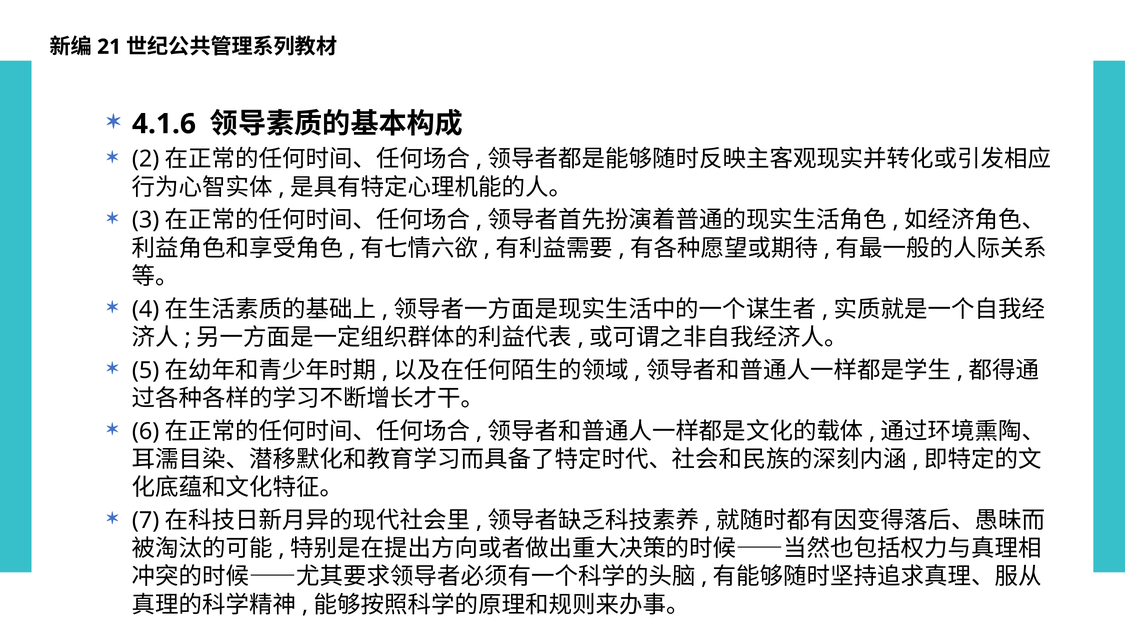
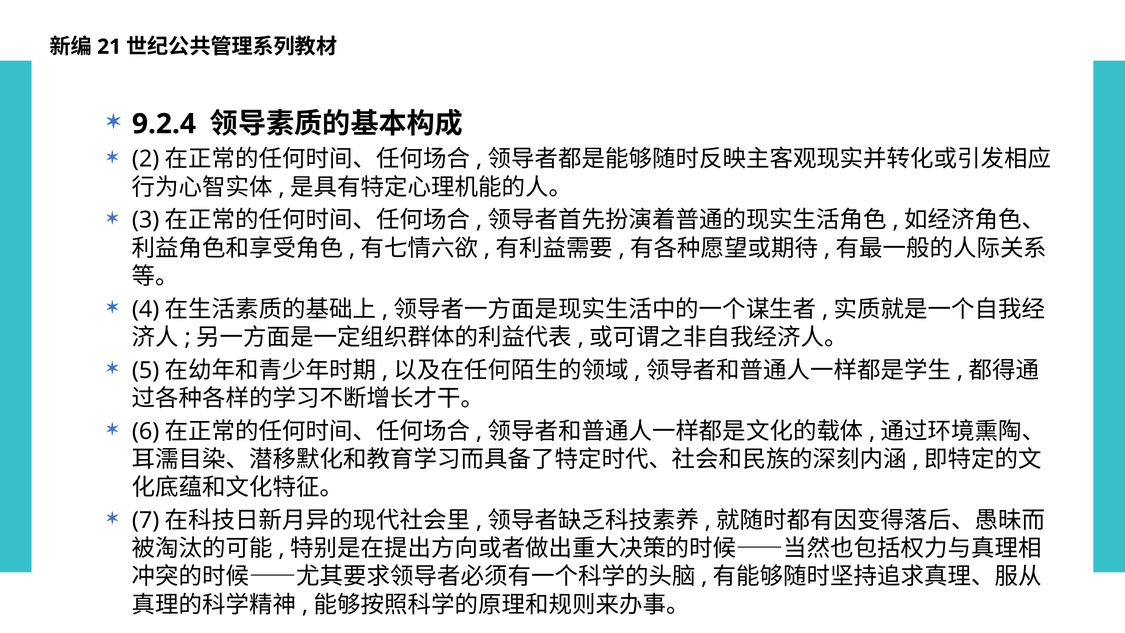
4.1.6: 4.1.6 -> 9.2.4 (164, 124)
